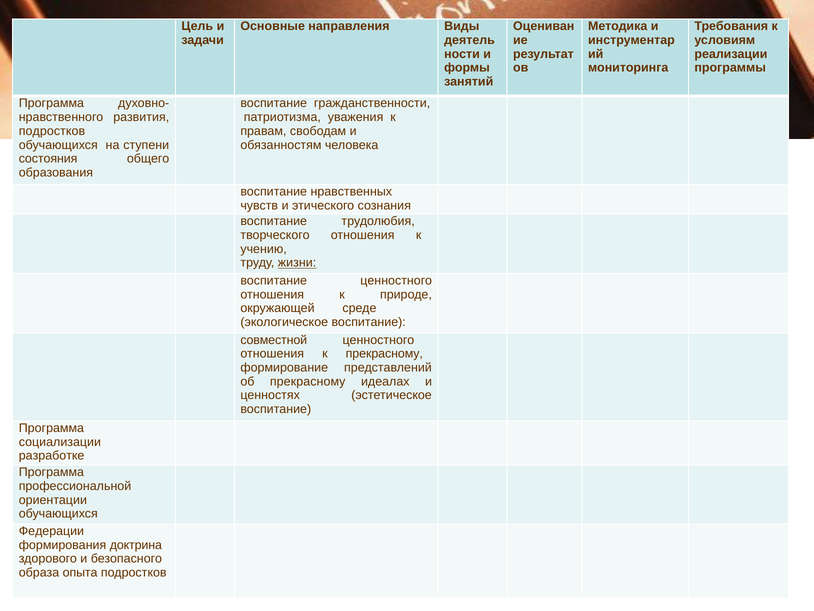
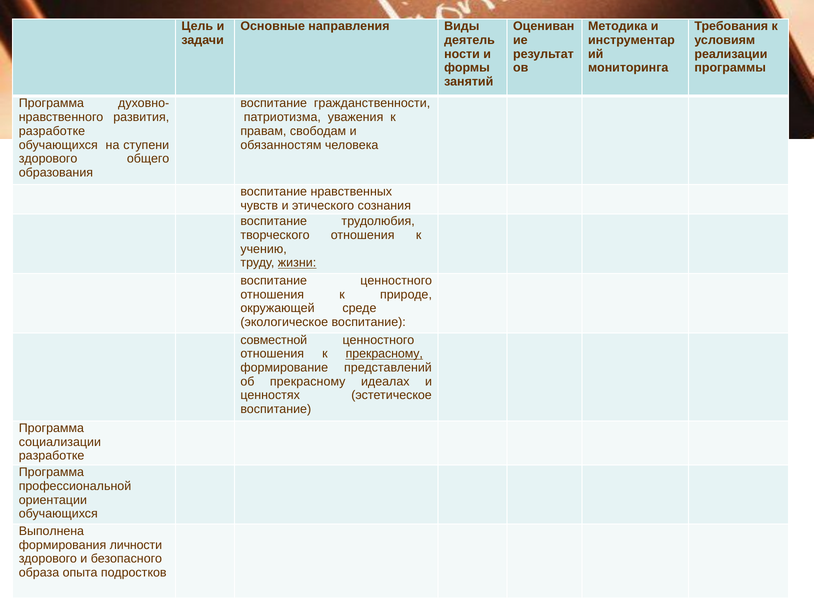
подростков: подростков -> разработке (52, 131)
состояния: состояния -> здорового (48, 159)
прекрасному underline: none -> present (384, 354)
Федерации: Федерации -> Выполнена (51, 531)
доктрина: доктрина -> личности (136, 545)
